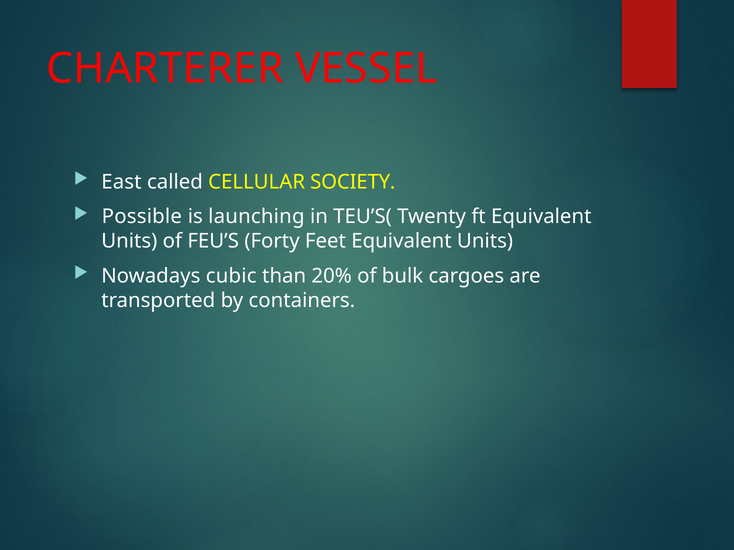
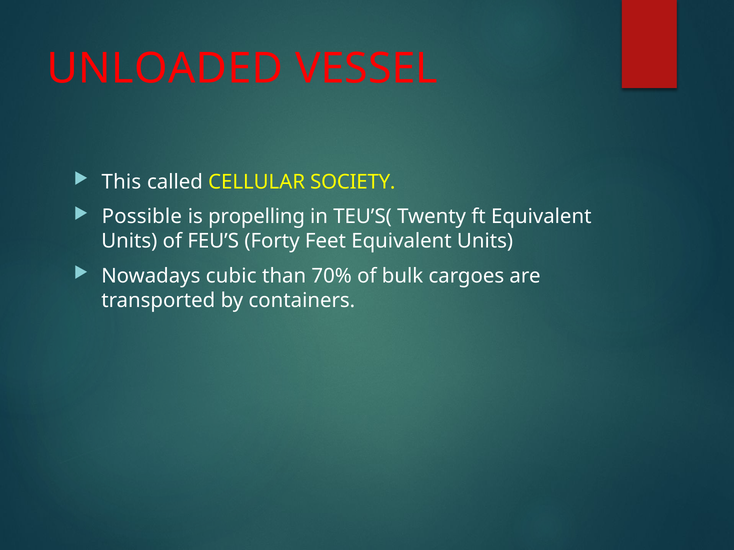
CHARTERER: CHARTERER -> UNLOADED (165, 69)
East: East -> This (121, 182)
launching: launching -> propelling (257, 217)
20%: 20% -> 70% (332, 276)
